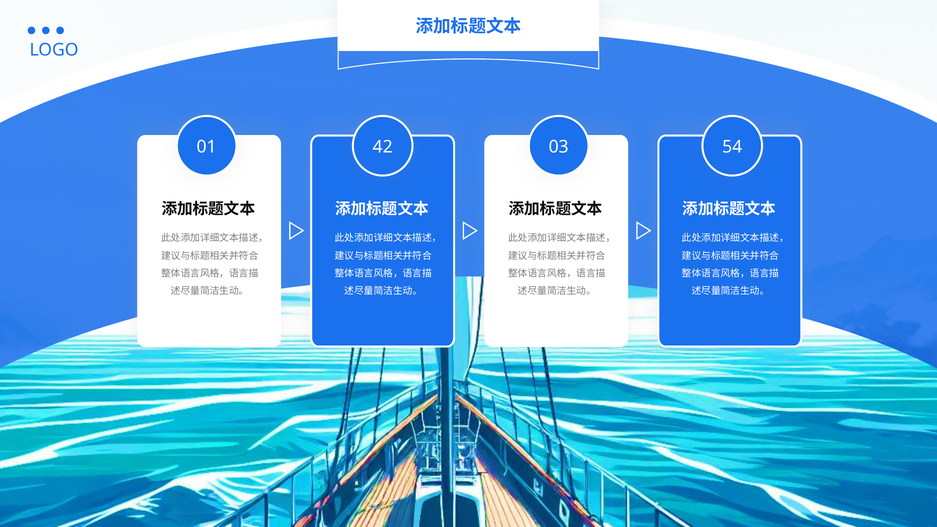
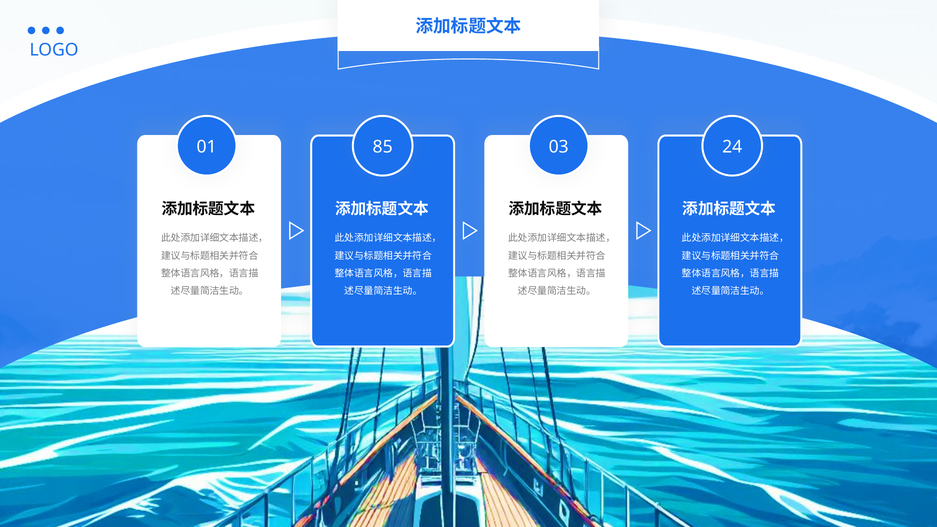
42: 42 -> 85 (383, 147)
54: 54 -> 24 (732, 147)
